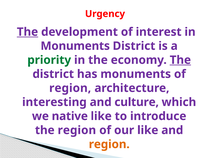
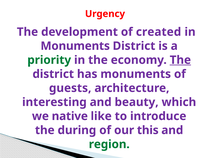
The underline: present -> none (27, 32)
interest: interest -> created (159, 32)
region: region -> guests (70, 88)
culture: culture -> beauty (137, 102)
the region: region -> during (77, 130)
our like: like -> this (148, 130)
region colour: orange -> green (109, 144)
